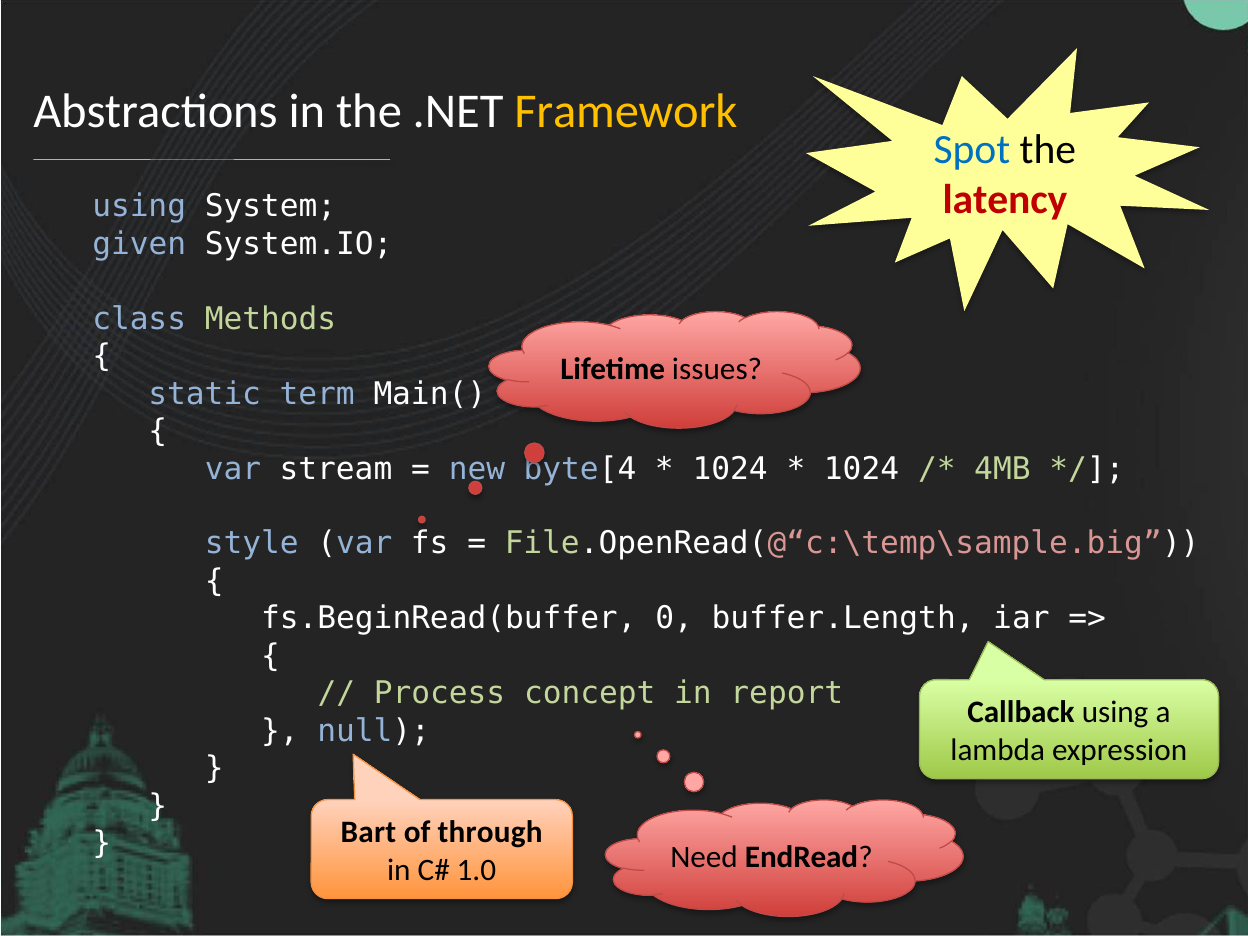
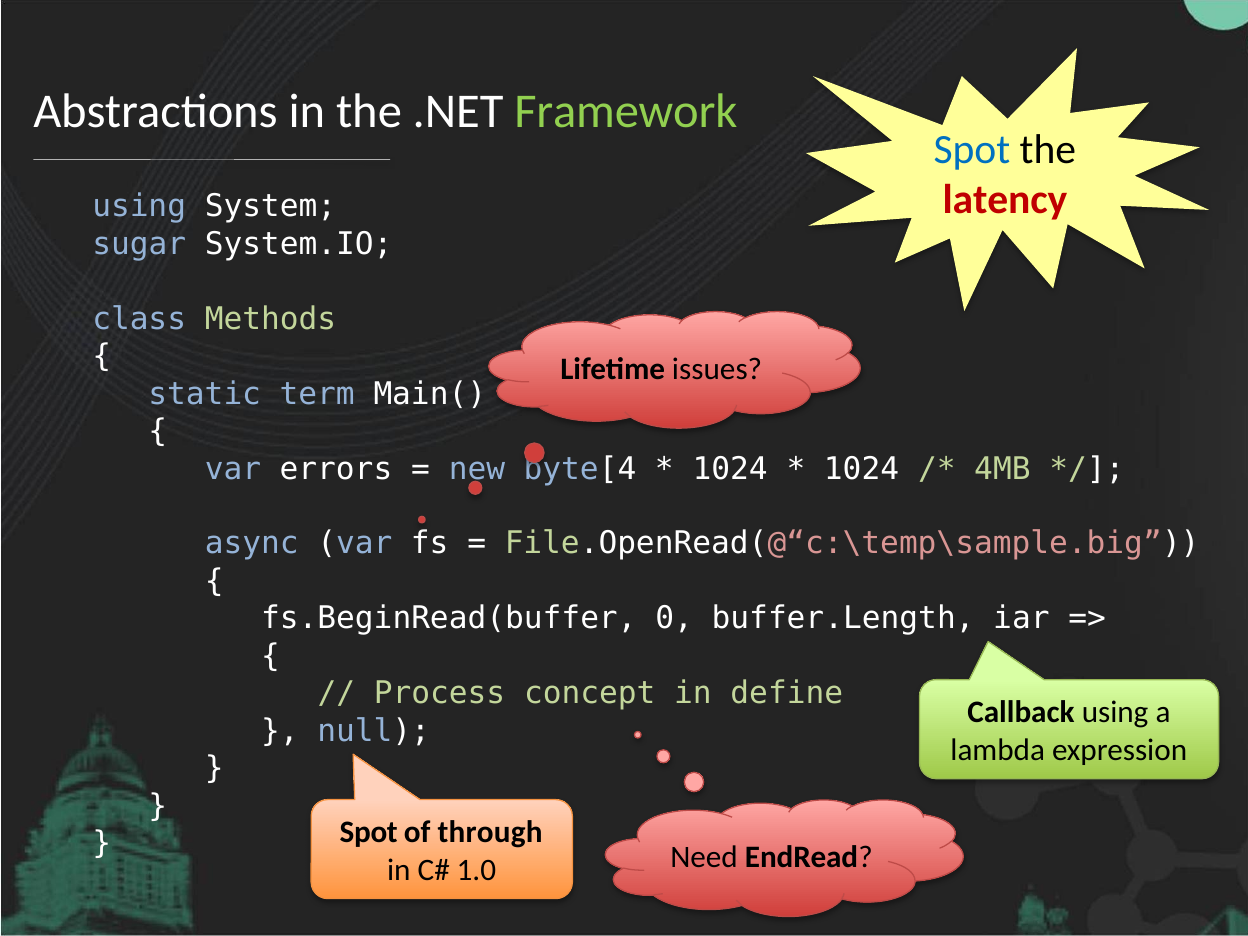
Framework colour: yellow -> light green (626, 111)
given: given -> sugar (139, 244)
stream: stream -> errors (336, 469)
style: style -> async (252, 544)
report: report -> define (787, 693)
Bart: Bart -> Spot (369, 833)
